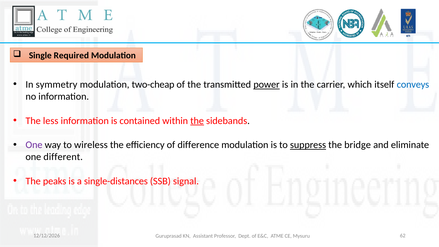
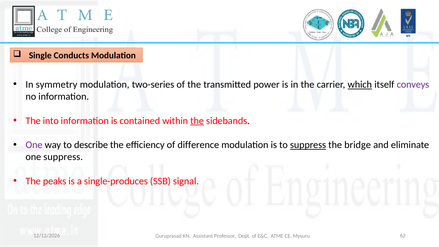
Required: Required -> Conducts (71, 56)
two-cheap: two-cheap -> two-series (153, 85)
power underline: present -> none (267, 85)
which underline: none -> present (360, 85)
conveys colour: blue -> purple (413, 85)
less: less -> into (51, 121)
wireless: wireless -> describe (91, 145)
one different: different -> suppress (63, 157)
single-distances: single-distances -> single-produces (116, 181)
